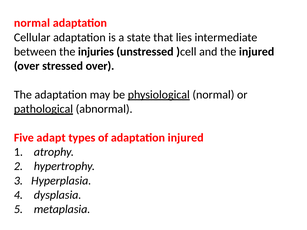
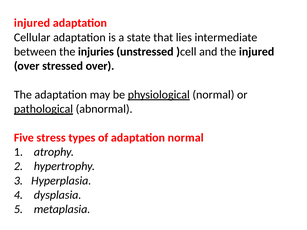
normal: normal -> injured (32, 23)
adapt: adapt -> stress (51, 138)
adaptation injured: injured -> normal (186, 138)
